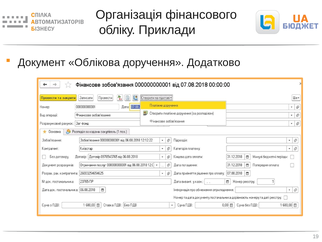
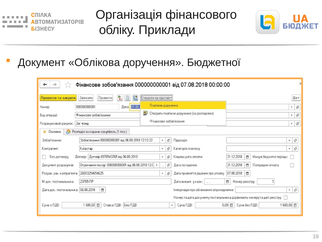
Додатково: Додатково -> Бюджетної (214, 63)
